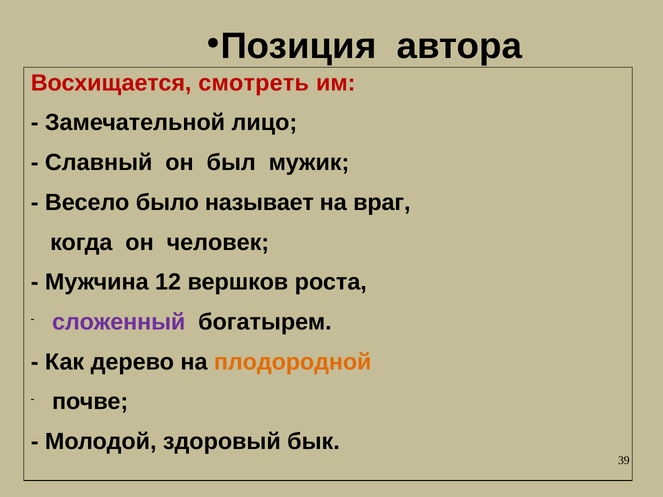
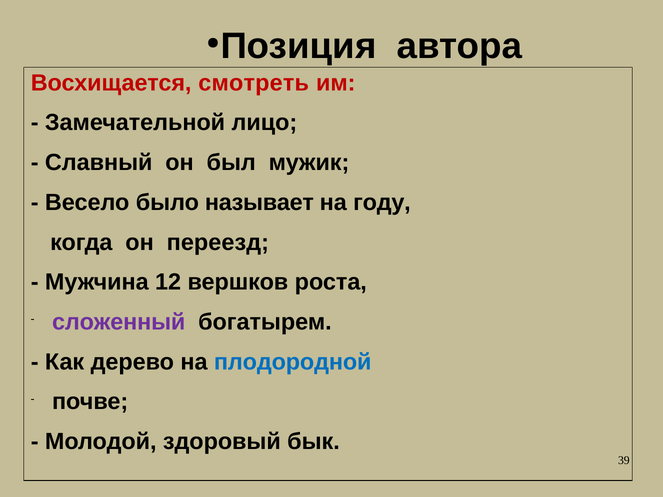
враг: враг -> году (382, 203)
человек: человек -> переезд (218, 242)
плодородной colour: orange -> blue (293, 362)
